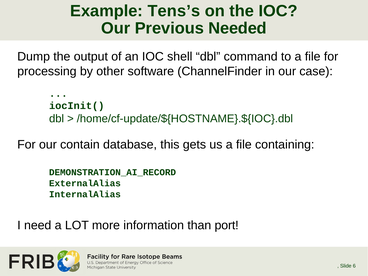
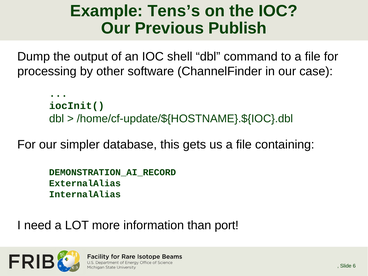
Needed: Needed -> Publish (238, 28)
contain: contain -> simpler (80, 145)
